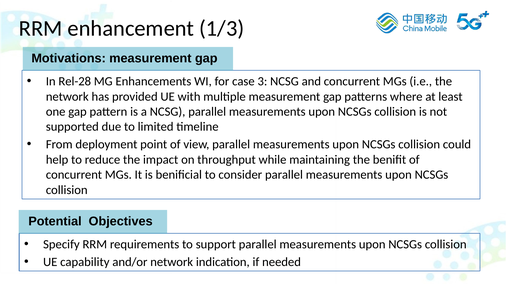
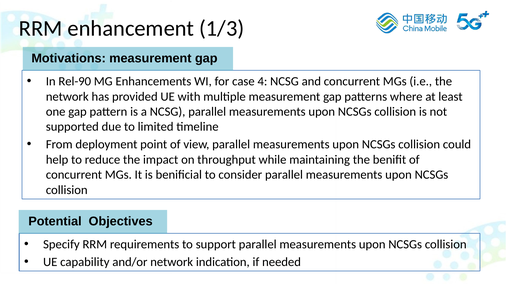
Rel-28: Rel-28 -> Rel-90 (75, 82)
3: 3 -> 4 (262, 82)
